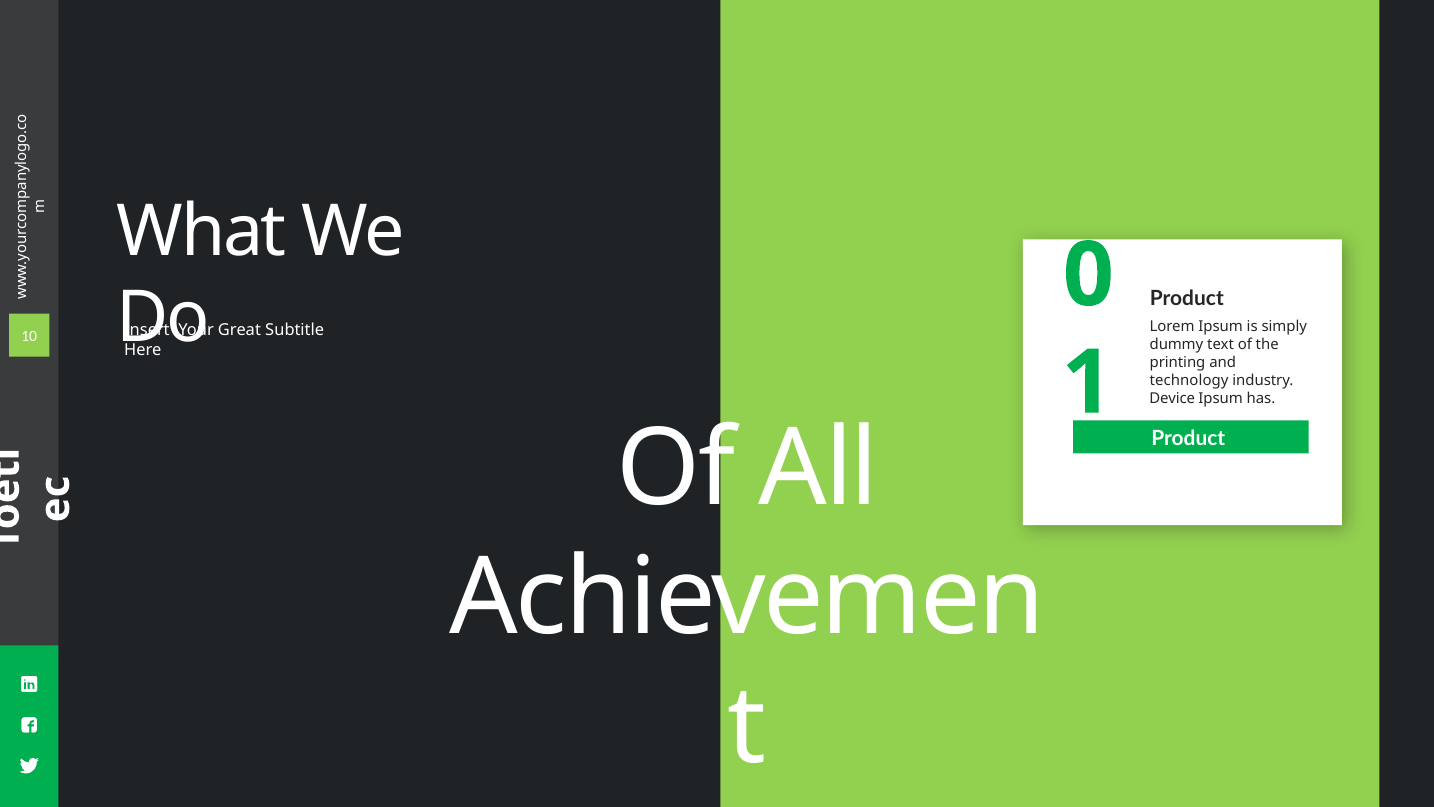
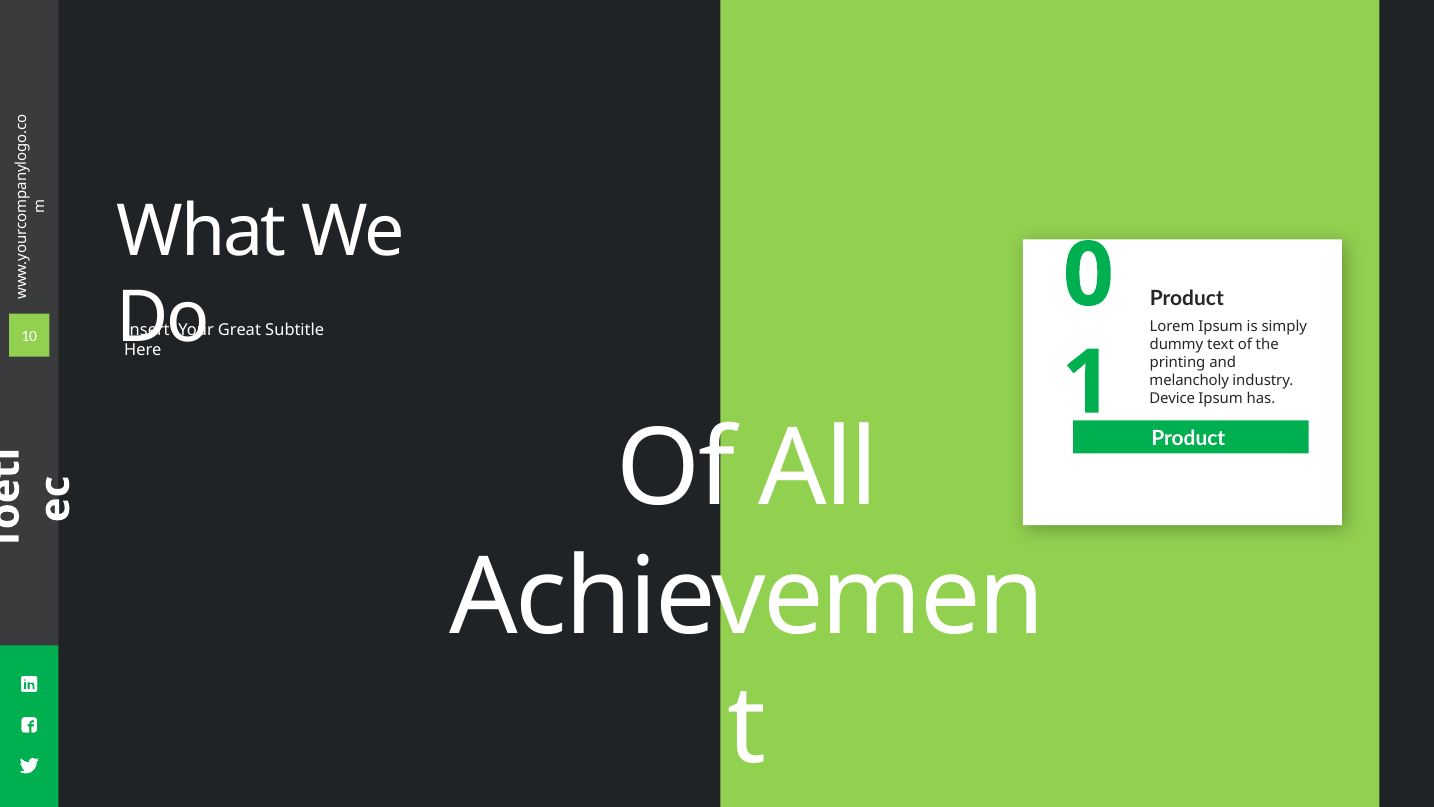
technology: technology -> melancholy (1189, 380)
